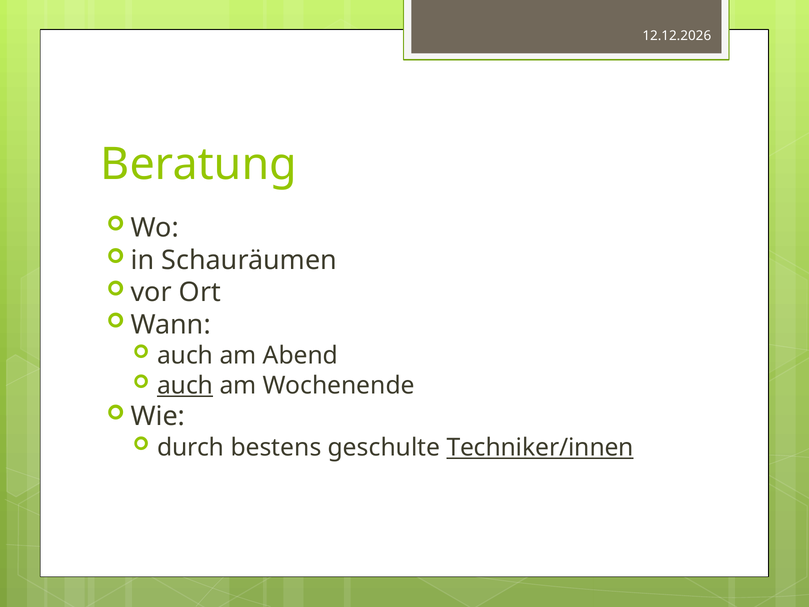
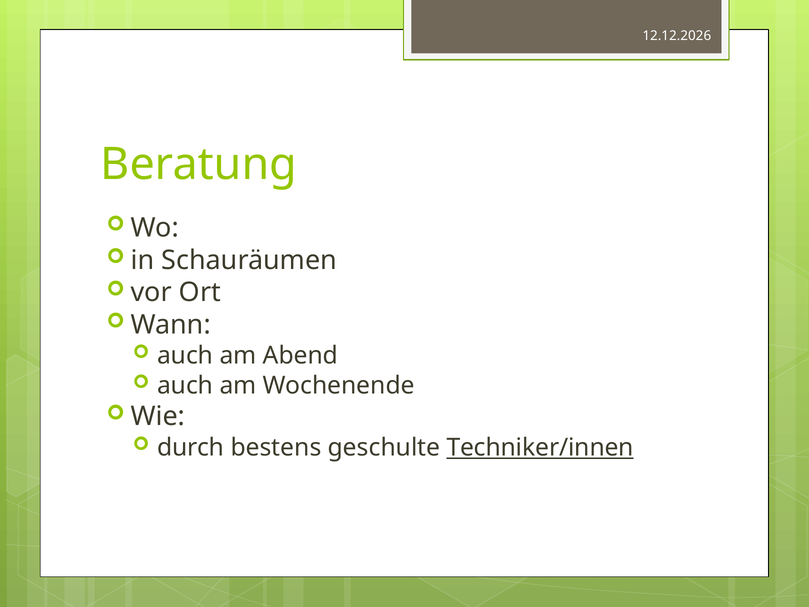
auch underline: present -> none (185, 385)
